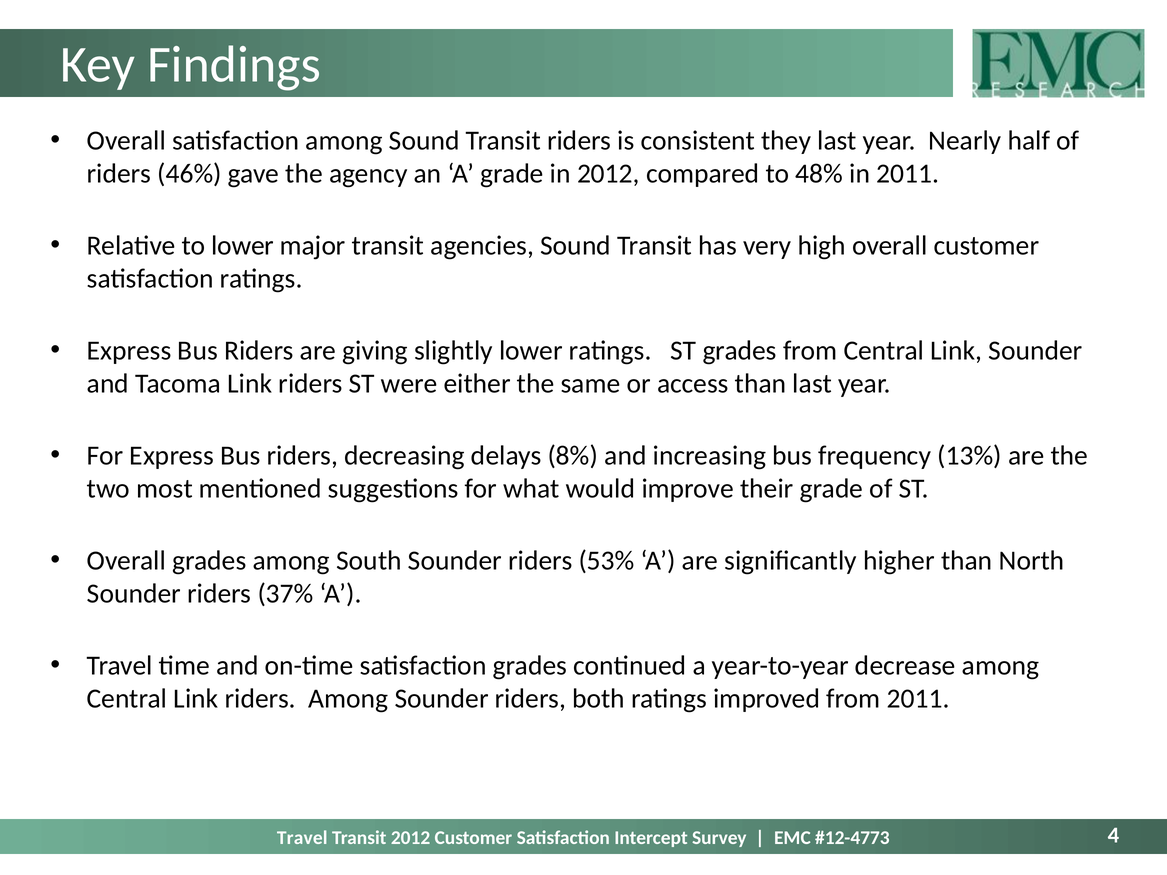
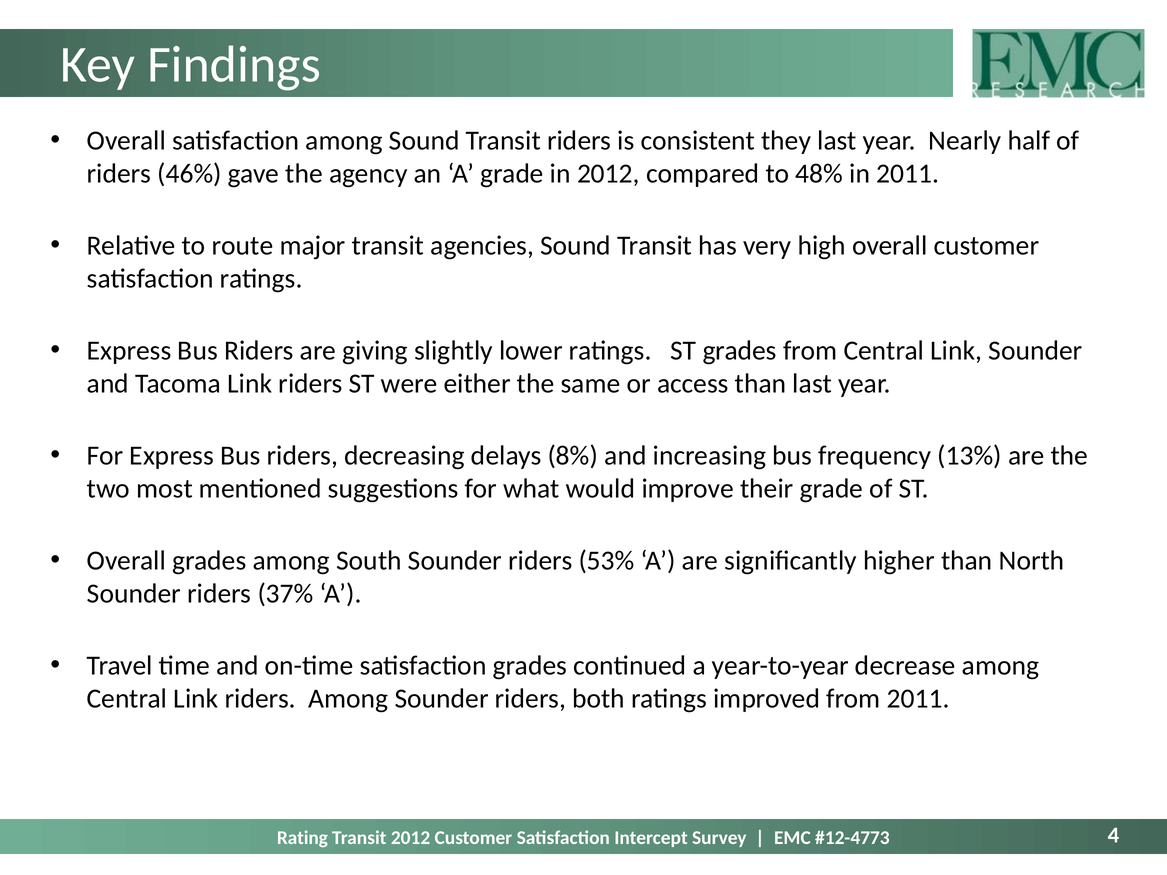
to lower: lower -> route (243, 246)
Travel: Travel -> Rating (302, 838)
